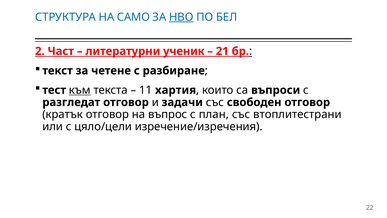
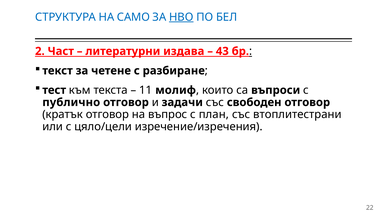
ученик: ученик -> издава (184, 51)
21: 21 -> 43 (222, 51)
към underline: present -> none (80, 90)
хартия: хартия -> молиф (176, 90)
разгледат: разгледат -> публично (71, 102)
